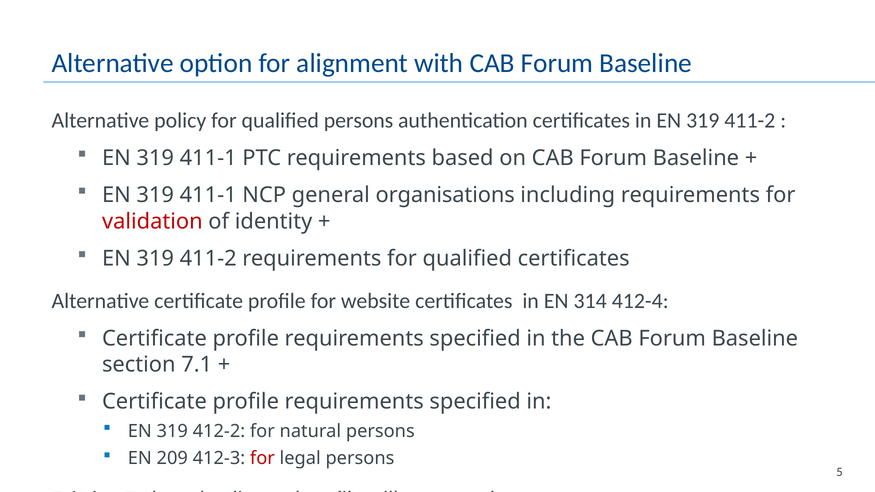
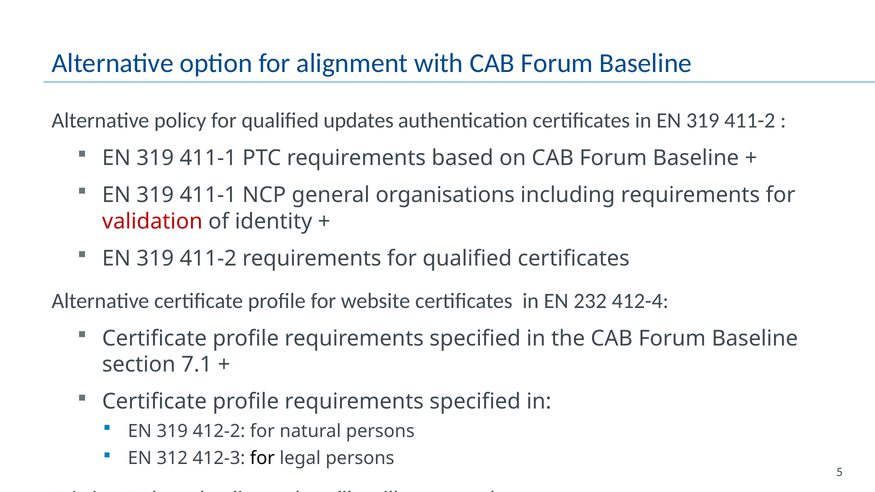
qualified persons: persons -> updates (359, 121)
314: 314 -> 232 (590, 301)
209: 209 -> 312 (172, 459)
for colour: red -> black (262, 459)
